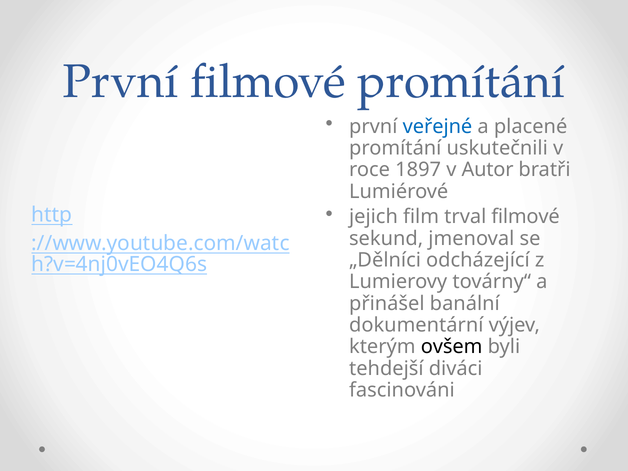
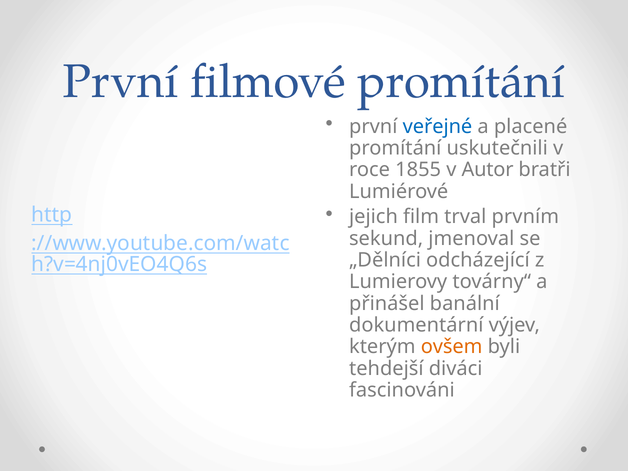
1897: 1897 -> 1855 (418, 170)
trval filmové: filmové -> prvním (525, 217)
ovšem colour: black -> orange (452, 347)
